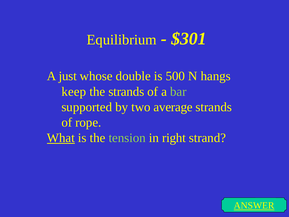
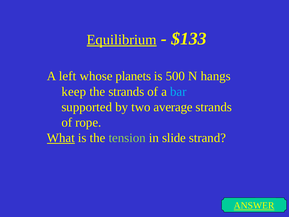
Equilibrium underline: none -> present (122, 40)
$301: $301 -> $133 (189, 39)
just: just -> left (68, 76)
double: double -> planets (133, 76)
bar colour: light green -> light blue (178, 91)
right: right -> slide (174, 138)
